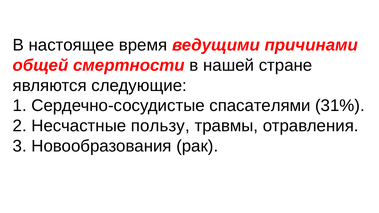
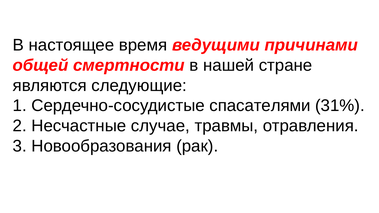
пользу: пользу -> случае (160, 126)
